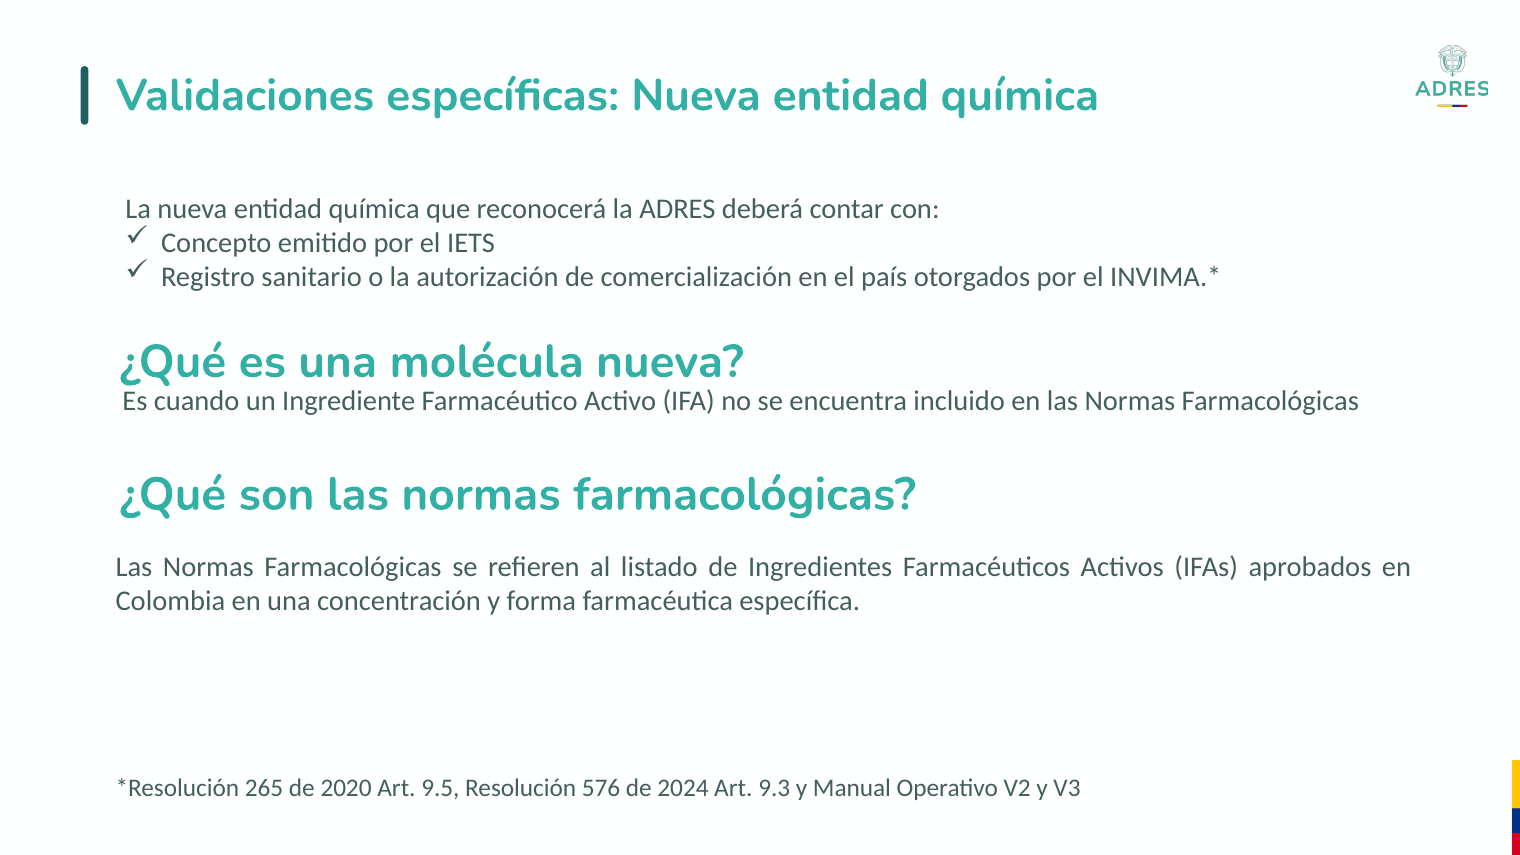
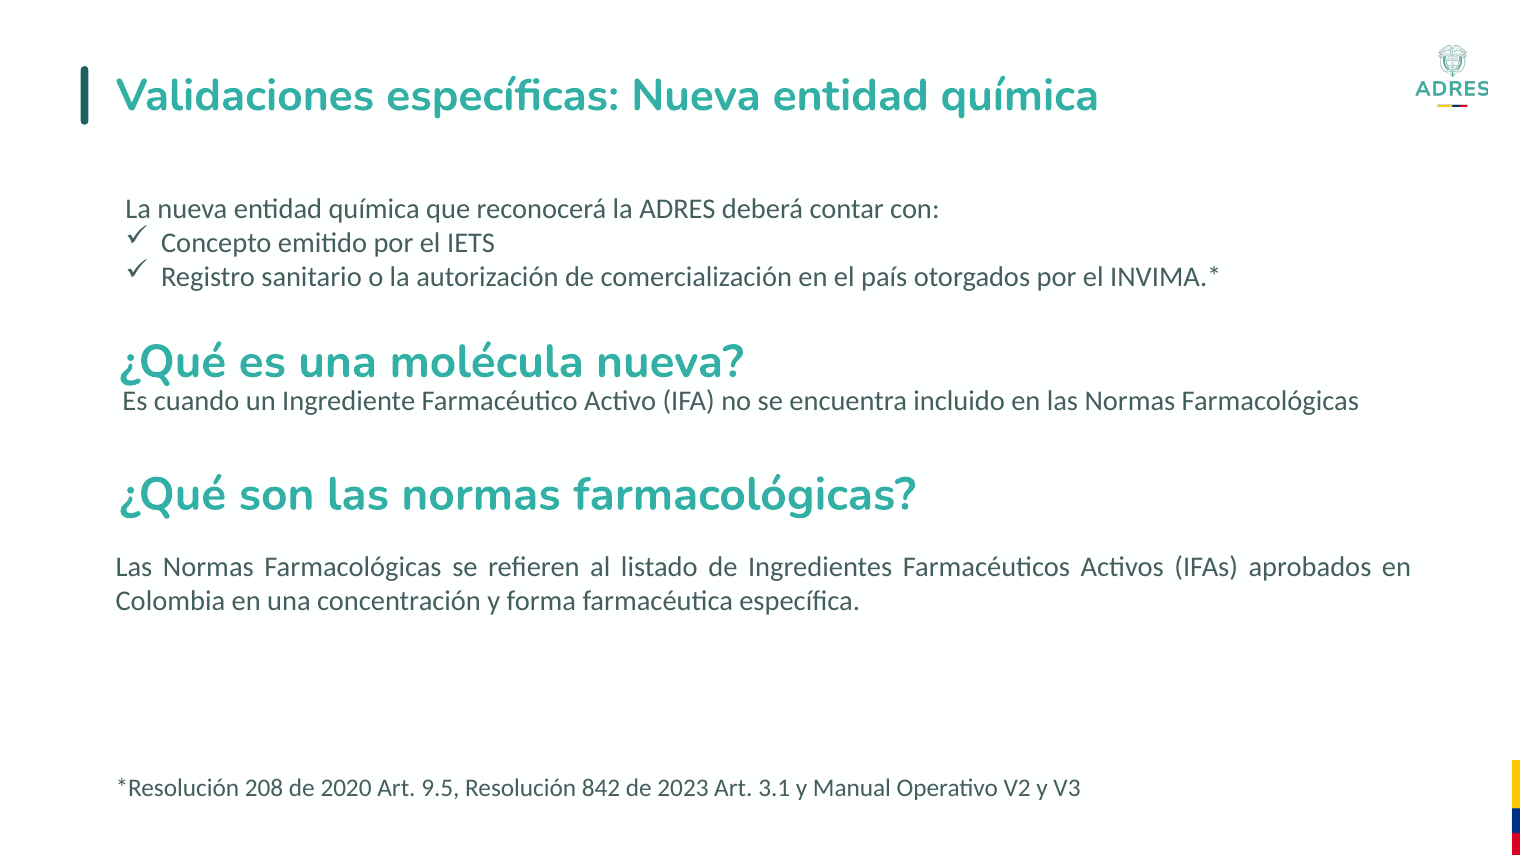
265: 265 -> 208 (264, 788)
576: 576 -> 842 (601, 788)
2024: 2024 -> 2023 (683, 788)
9.3: 9.3 -> 3.1 (774, 788)
